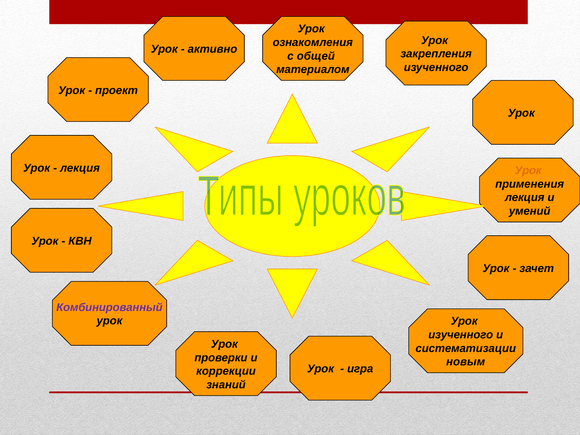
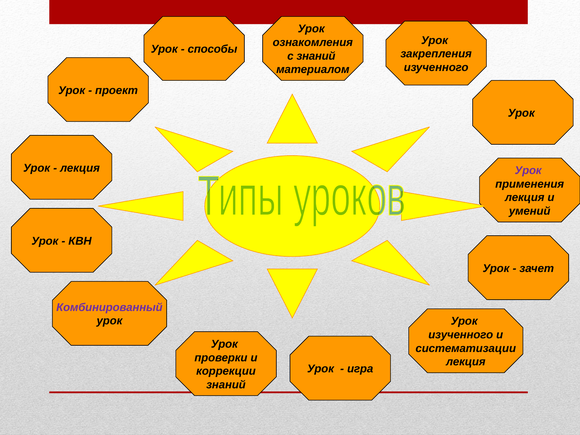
активно: активно -> способы (213, 49)
с общей: общей -> знаний (316, 56)
Урок colour: orange -> purple (528, 170)
новым: новым -> лекция (466, 362)
